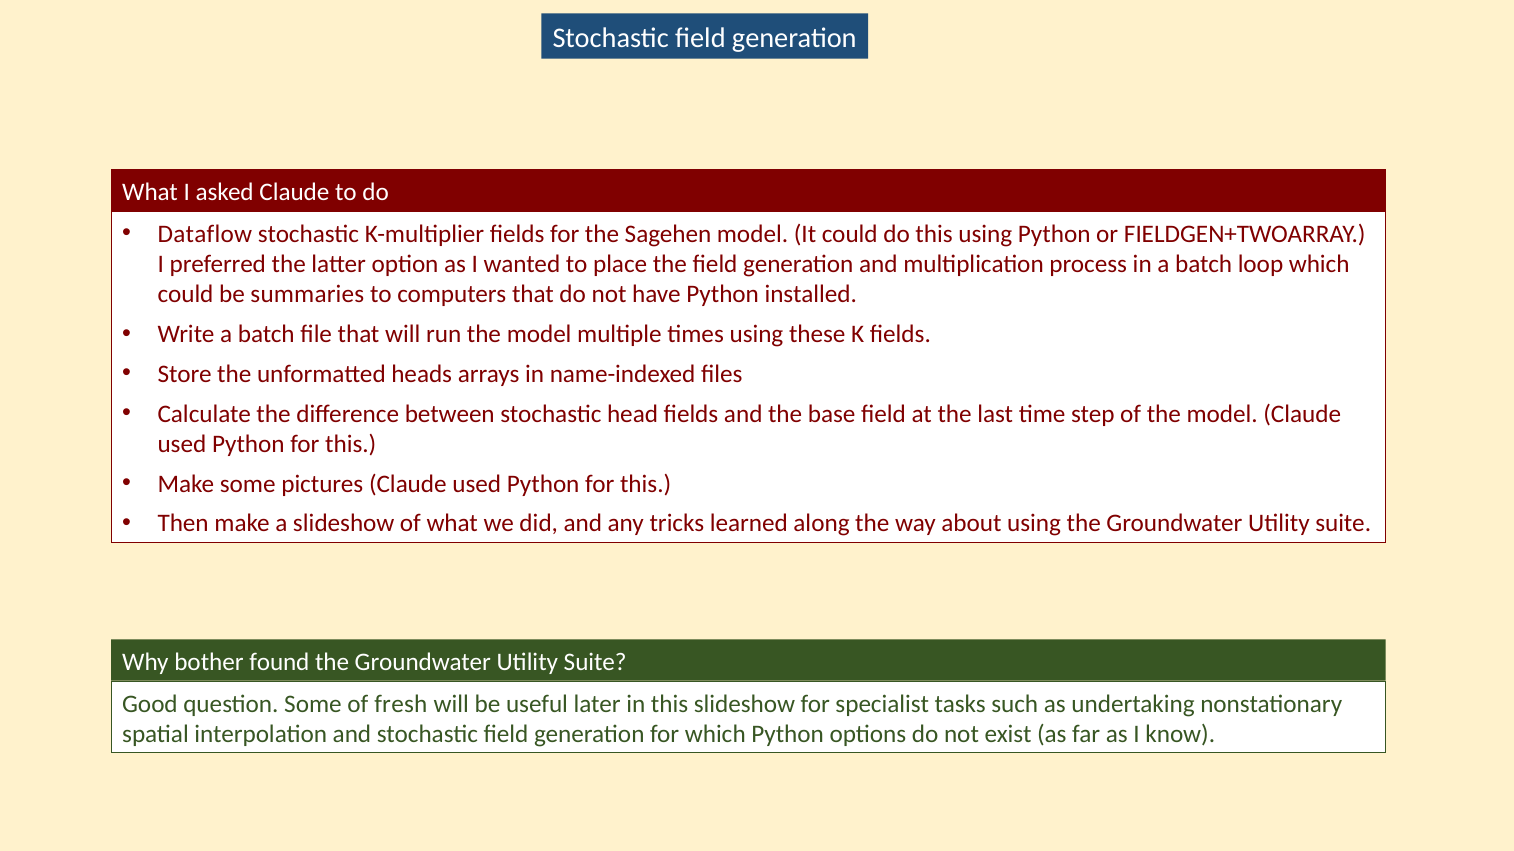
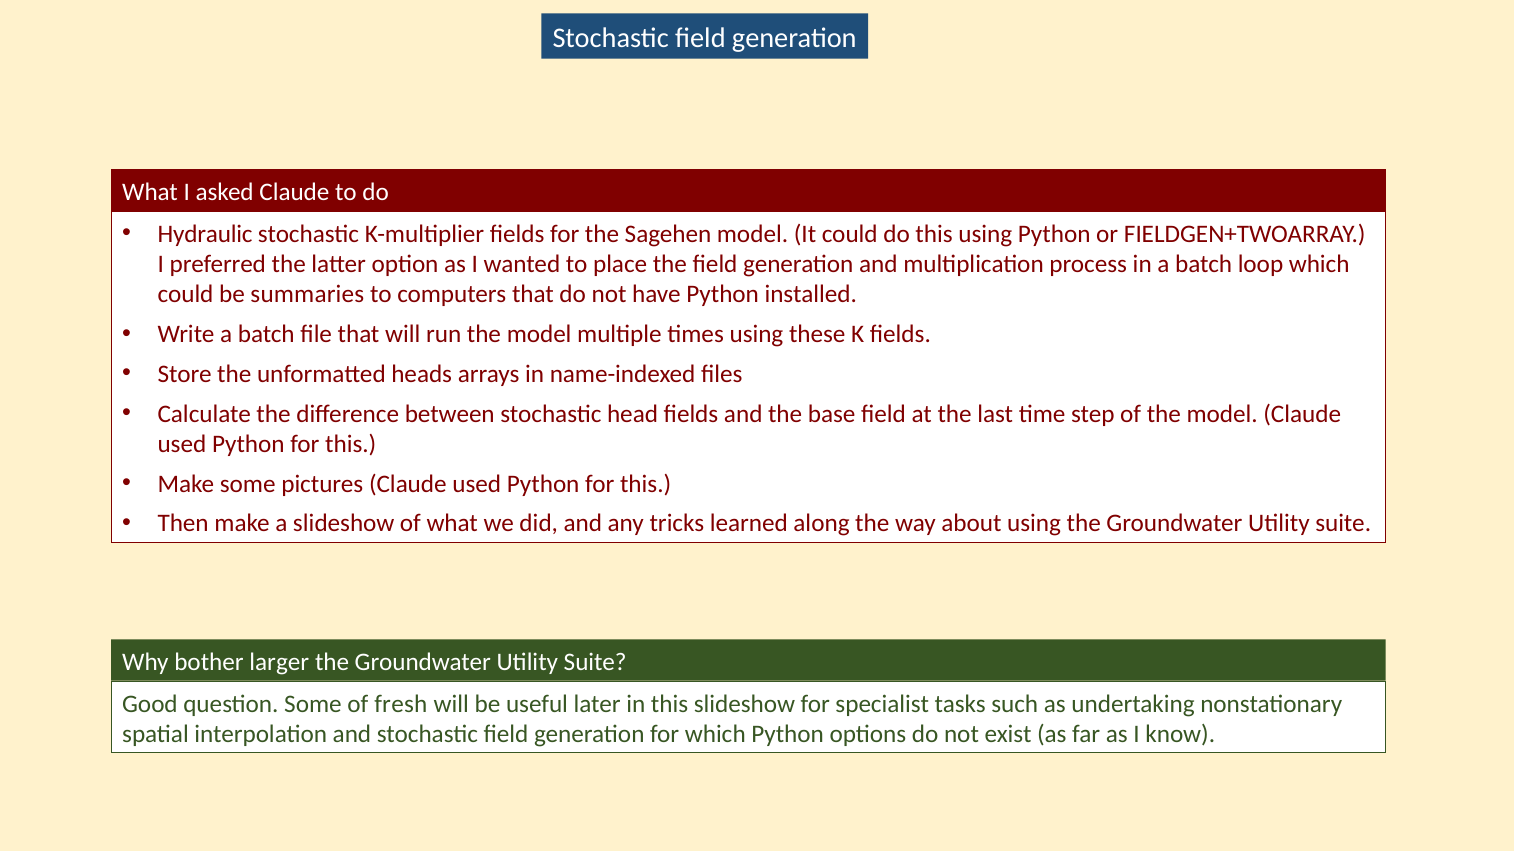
Dataflow: Dataflow -> Hydraulic (205, 234)
found: found -> larger (279, 662)
